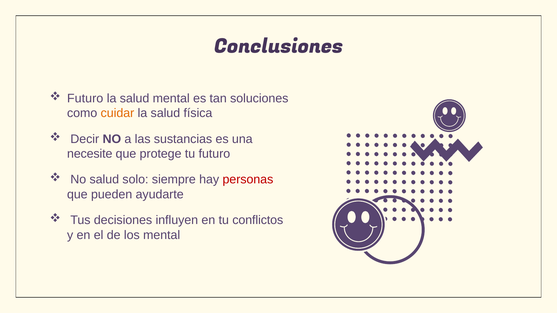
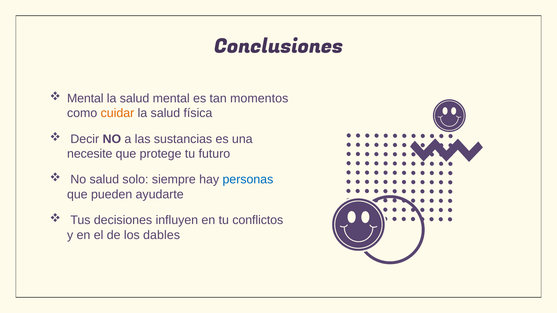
Futuro: Futuro -> Mental (85, 99)
soluciones: soluciones -> momentos (259, 99)
personas colour: red -> blue (248, 180)
los mental: mental -> dables (162, 235)
